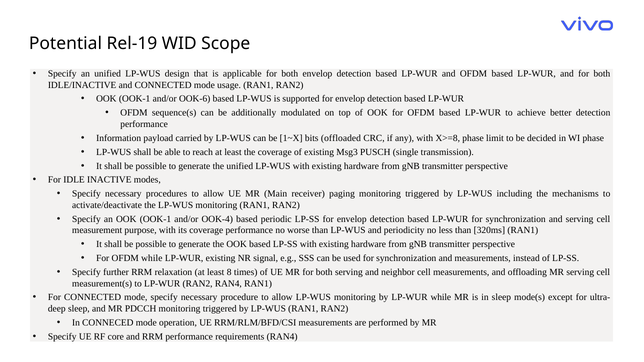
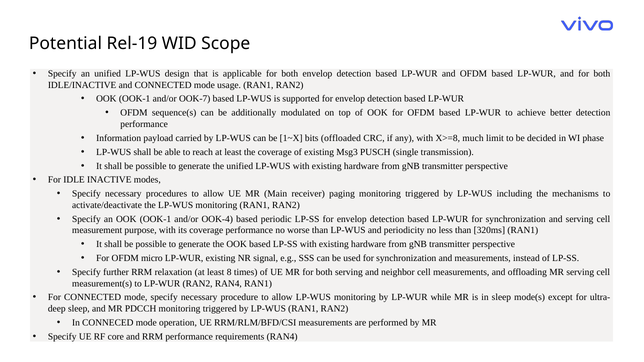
OOK-6: OOK-6 -> OOK-7 (195, 99)
X>=8 phase: phase -> much (473, 138)
OFDM while: while -> micro (152, 258)
